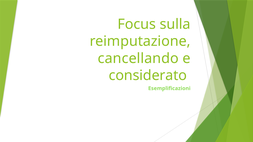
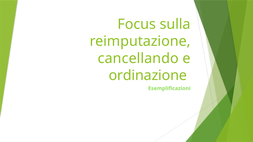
considerato: considerato -> ordinazione (148, 76)
